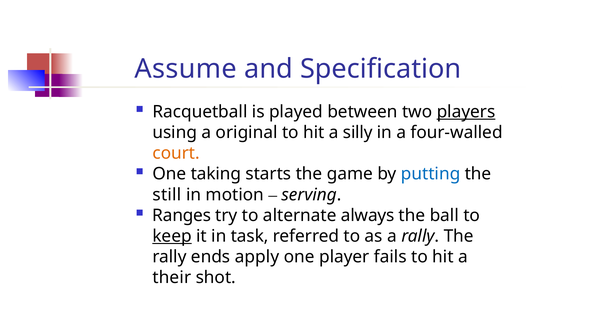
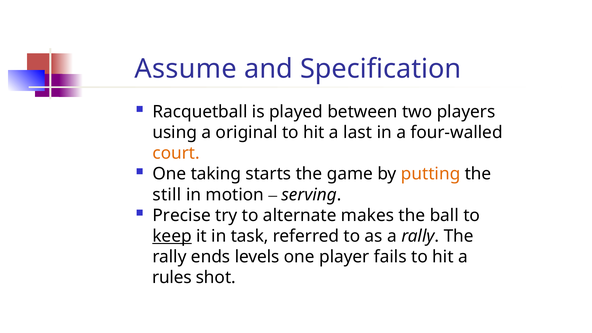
players underline: present -> none (466, 112)
silly: silly -> last (358, 132)
putting colour: blue -> orange (431, 174)
Ranges: Ranges -> Precise (182, 215)
always: always -> makes (368, 215)
apply: apply -> levels (257, 257)
their: their -> rules (172, 278)
